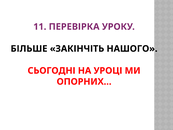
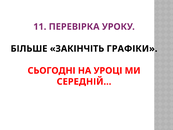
НАШОГО: НАШОГО -> ГРАФІКИ (132, 49)
ОПОРНИХ…: ОПОРНИХ… -> СЕРЕДНІЙ… (84, 82)
